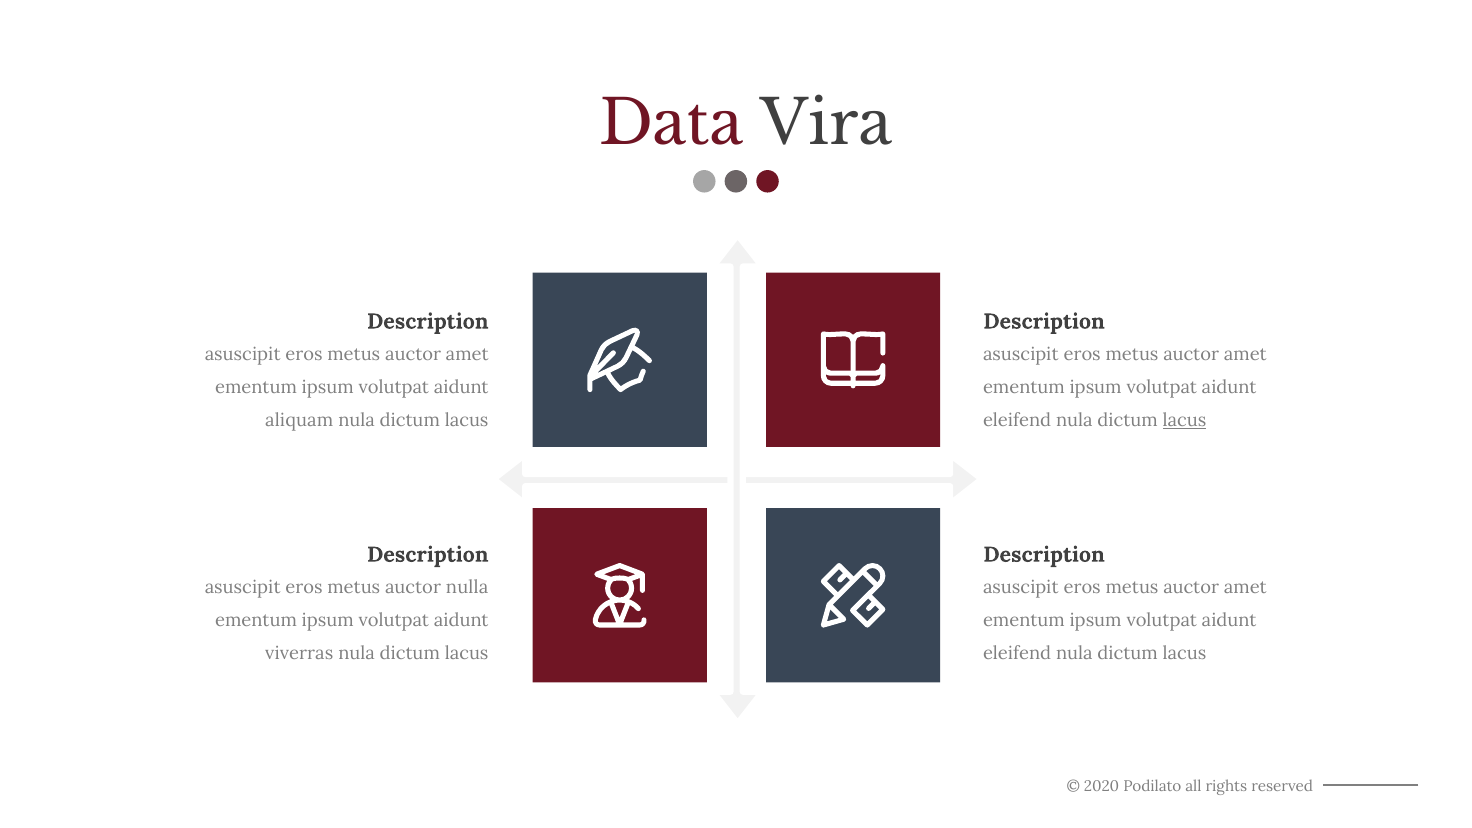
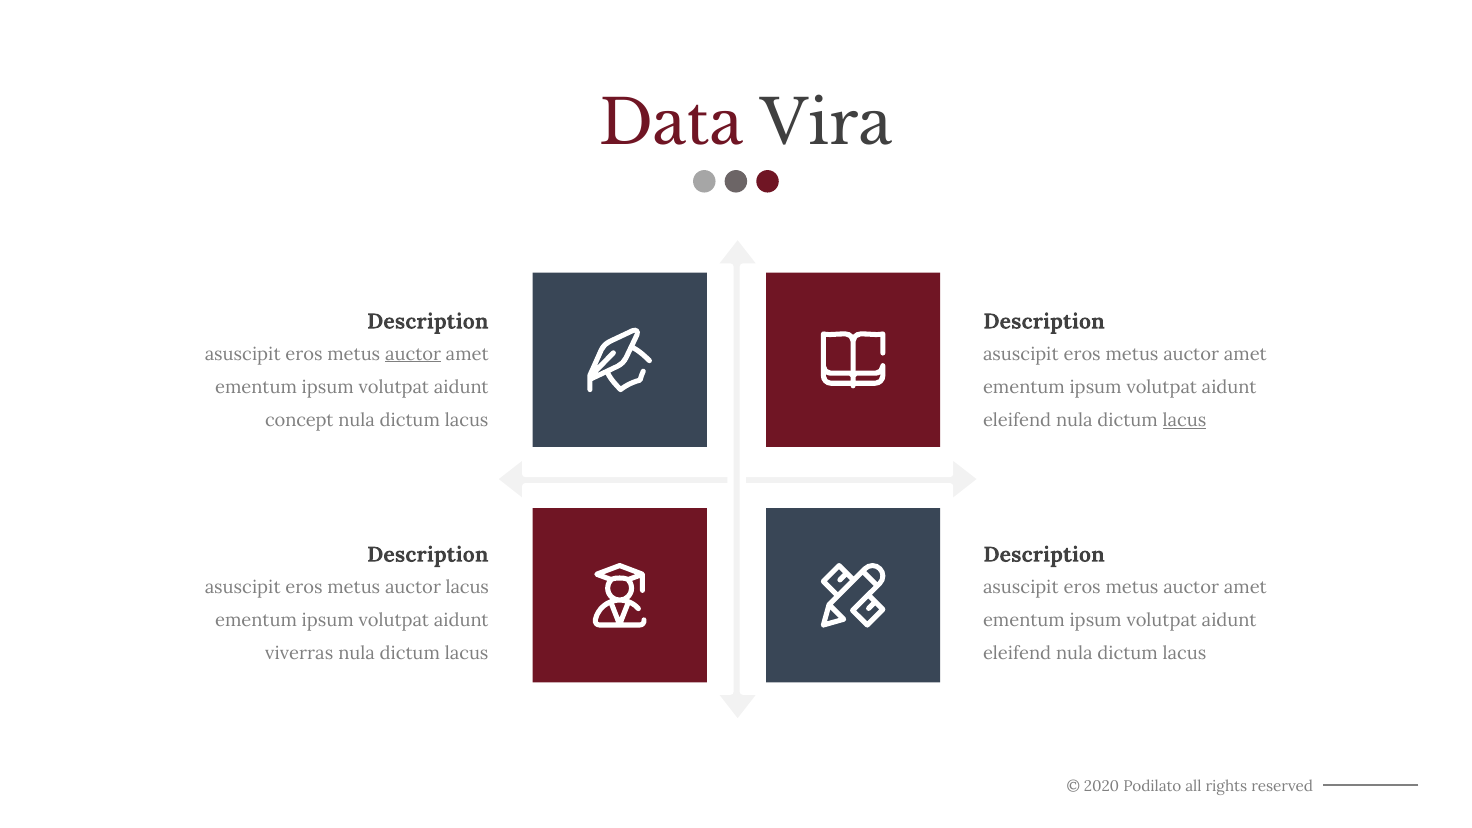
auctor underline: none -> present (413, 354)
aliquam: aliquam -> concept (299, 420)
auctor nulla: nulla -> lacus (467, 587)
